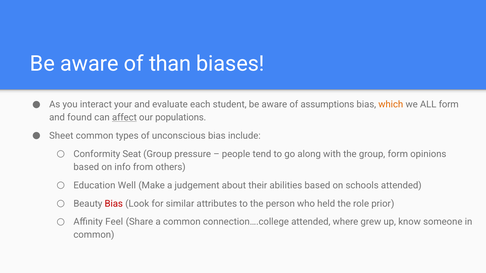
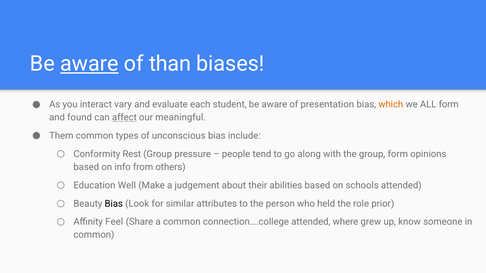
aware underline: none -> present (89, 64)
your: your -> vary (123, 105)
assumptions: assumptions -> presentation (327, 105)
populations: populations -> meaningful (181, 118)
Sheet: Sheet -> Them (61, 136)
Seat: Seat -> Rest (132, 154)
Bias colour: red -> black (114, 204)
